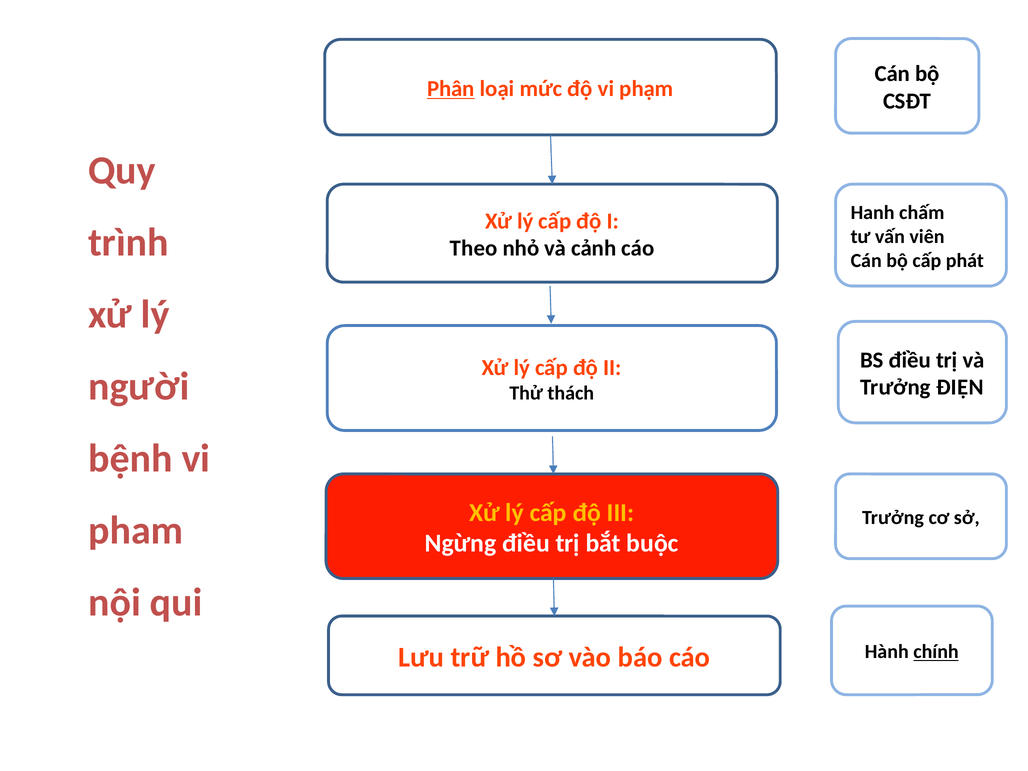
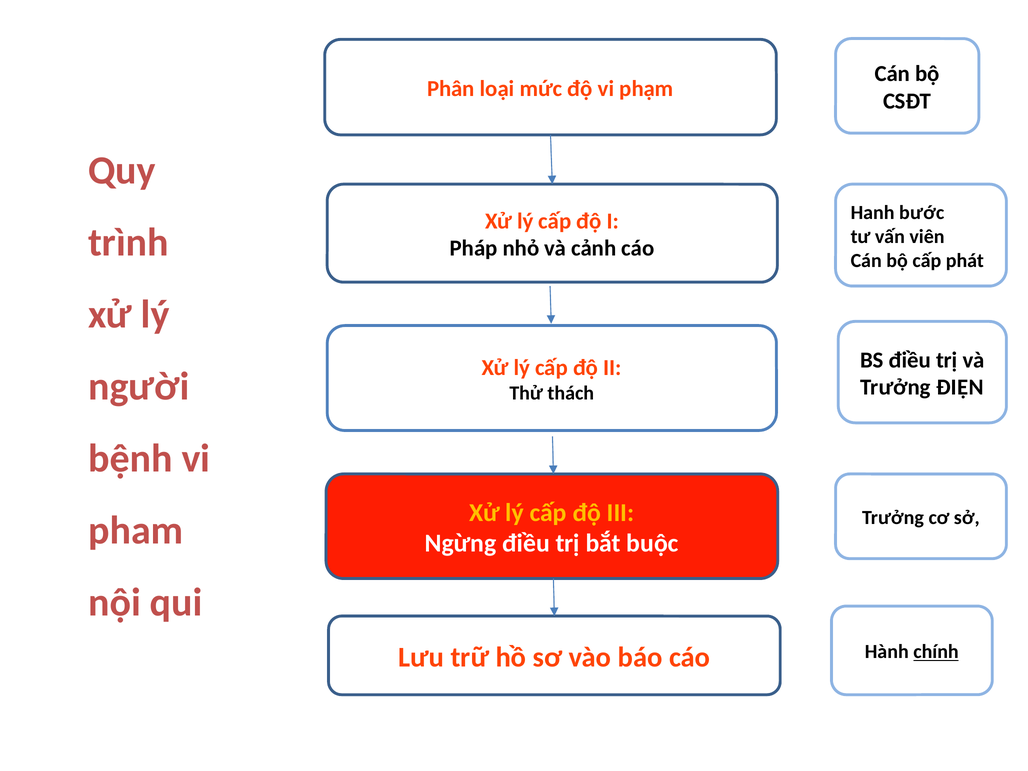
Phân underline: present -> none (451, 89)
chấm: chấm -> bước (922, 212)
Theo: Theo -> Pháp (474, 248)
